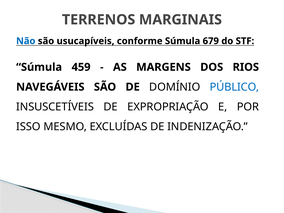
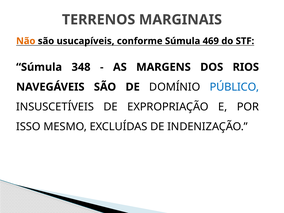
Não colour: blue -> orange (26, 41)
679: 679 -> 469 (211, 41)
459: 459 -> 348 (81, 67)
